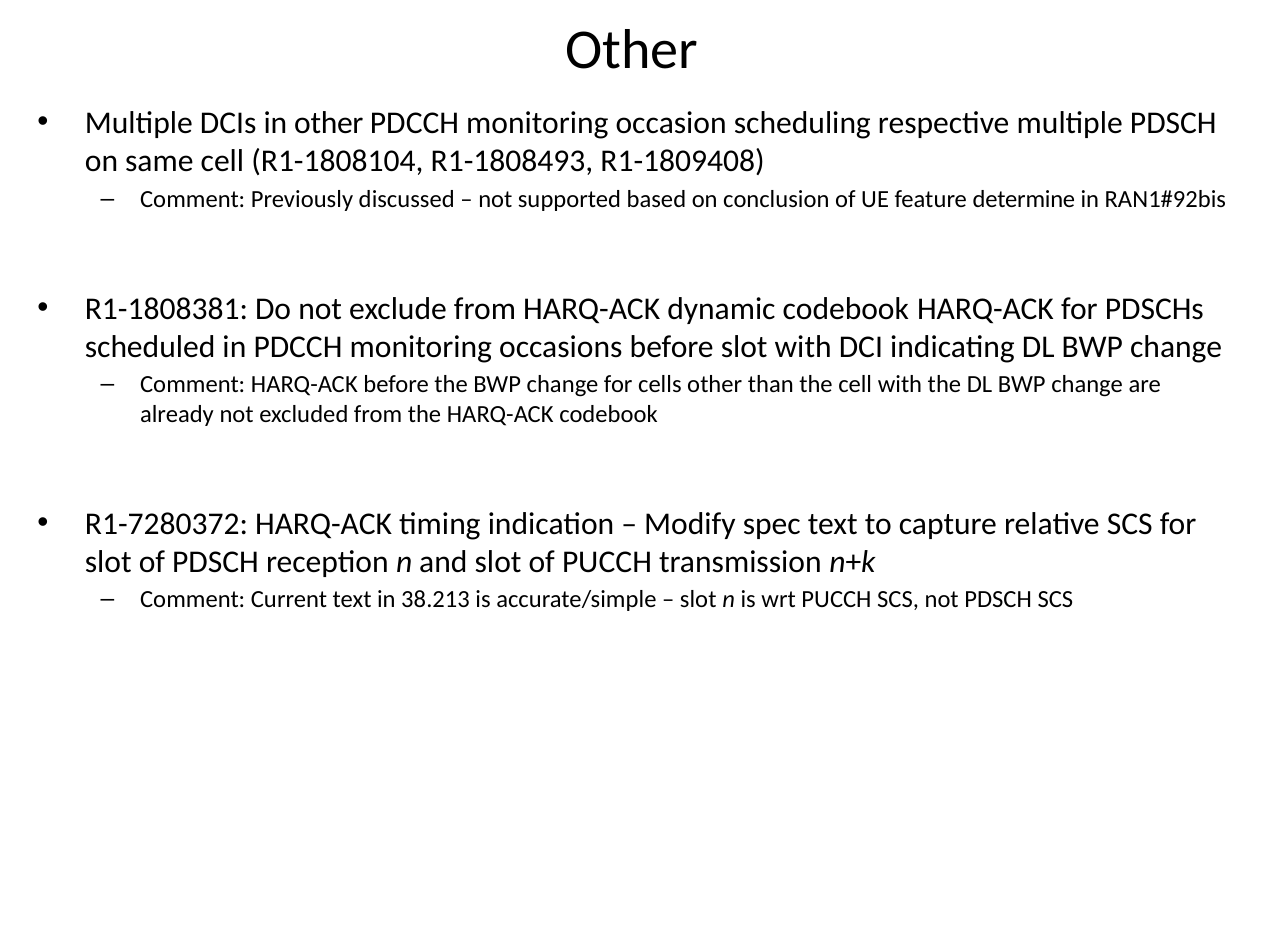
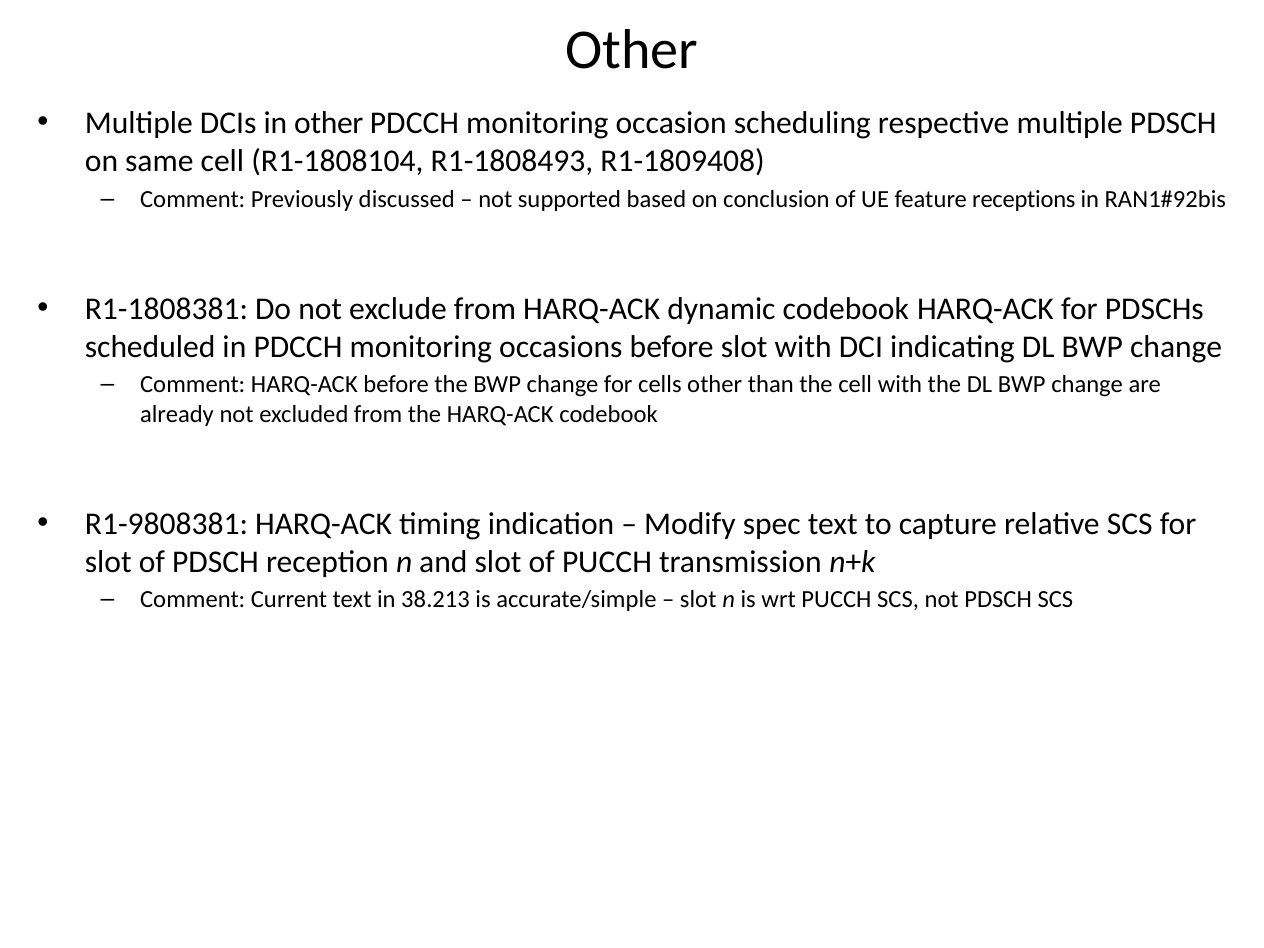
determine: determine -> receptions (1024, 199)
R1-7280372: R1-7280372 -> R1-9808381 (166, 524)
